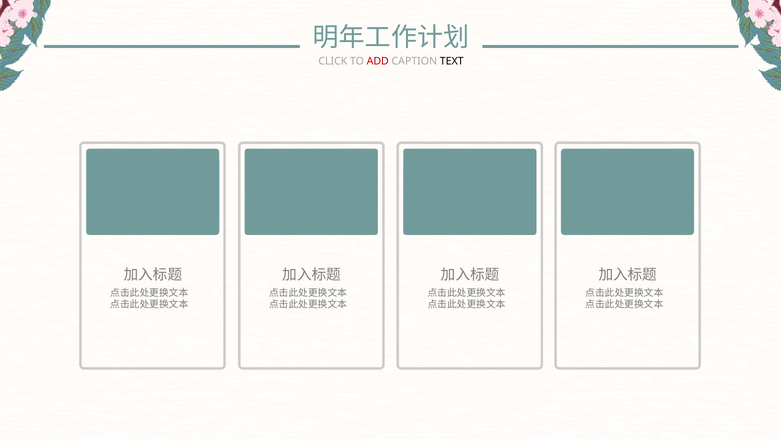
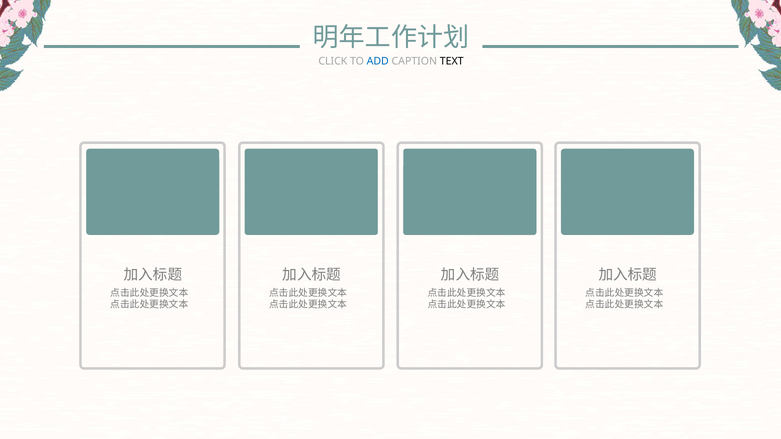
ADD colour: red -> blue (378, 61)
